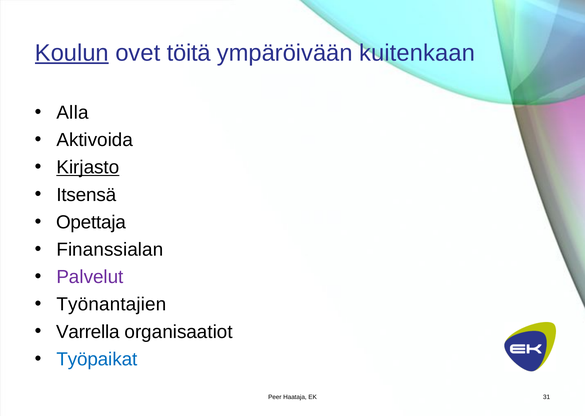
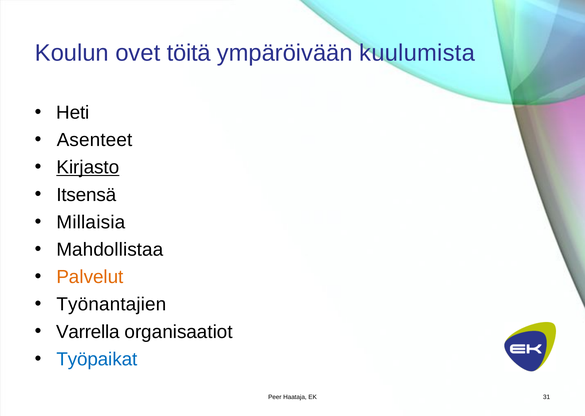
Koulun underline: present -> none (72, 53)
kuitenkaan: kuitenkaan -> kuulumista (417, 53)
Alla: Alla -> Heti (73, 113)
Aktivoida: Aktivoida -> Asenteet (95, 140)
Opettaja: Opettaja -> Millaisia (91, 222)
Finanssialan: Finanssialan -> Mahdollistaa (110, 250)
Palvelut colour: purple -> orange (90, 277)
